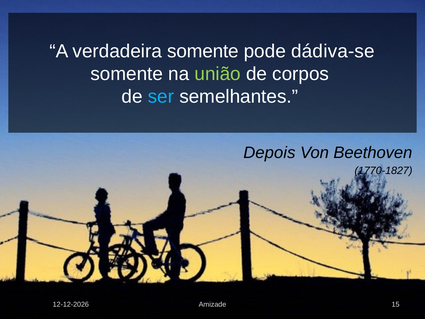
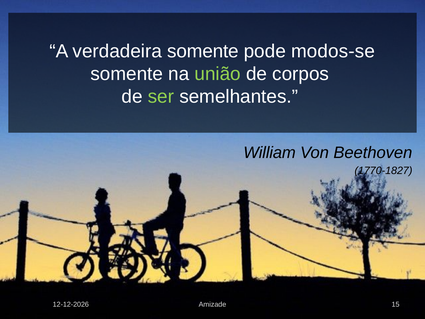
dádiva-se: dádiva-se -> modos-se (333, 51)
ser colour: light blue -> light green (161, 97)
Depois: Depois -> William (270, 152)
